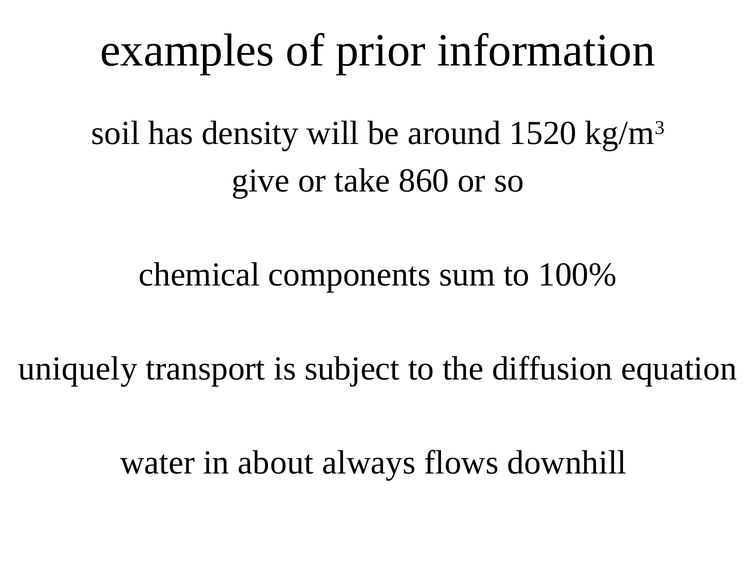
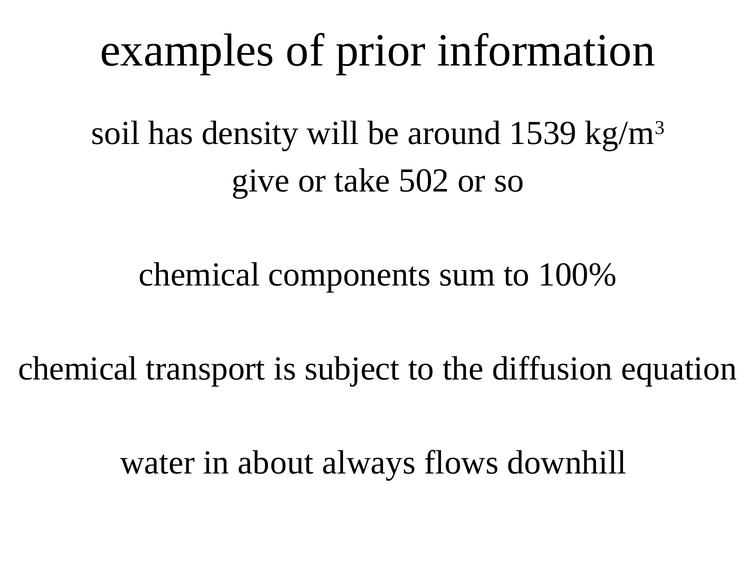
1520: 1520 -> 1539 (543, 133)
860: 860 -> 502 (424, 180)
uniquely: uniquely -> chemical (78, 369)
